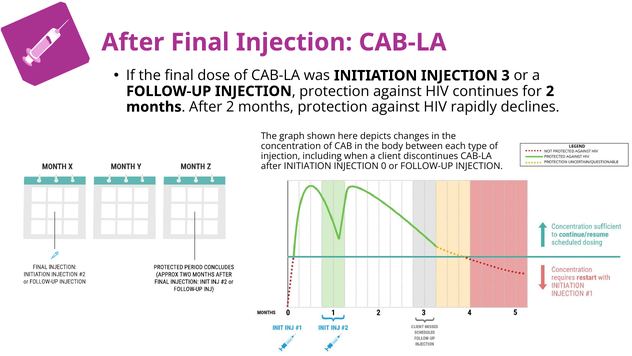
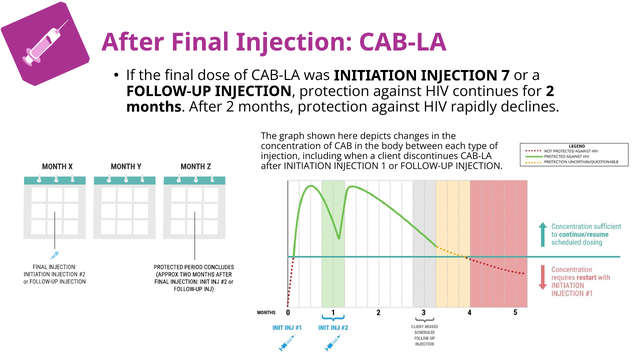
3: 3 -> 7 (506, 76)
0: 0 -> 1 (384, 166)
